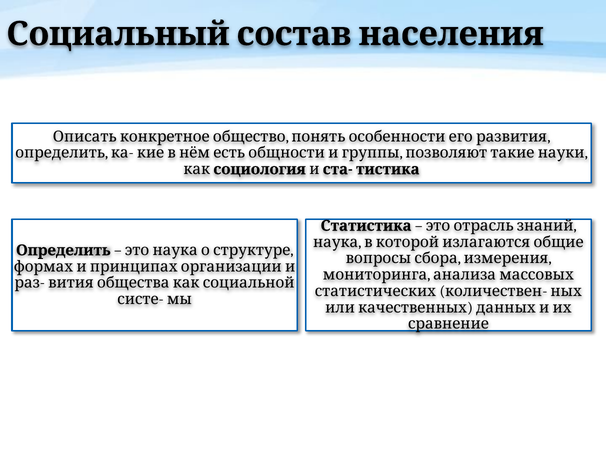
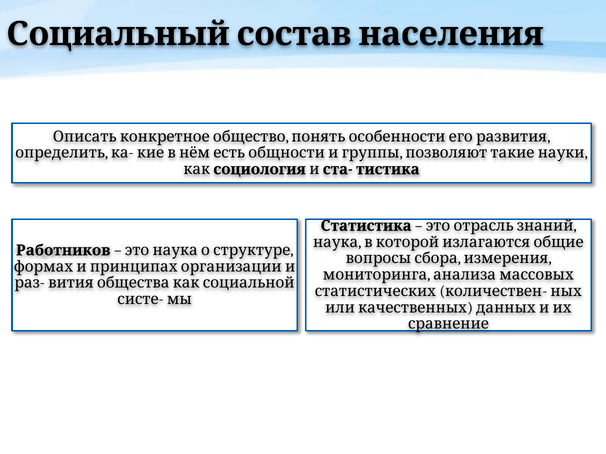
Определить: Определить -> Работников (63, 251)
